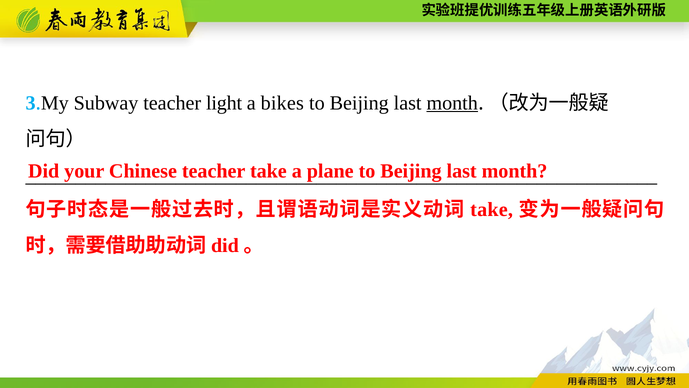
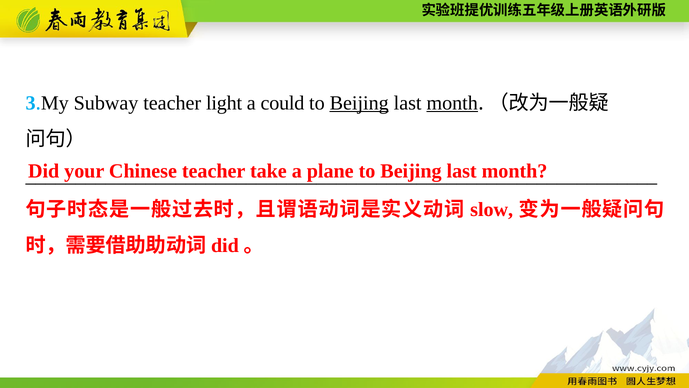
bikes: bikes -> could (282, 103)
Beijing underline: none -> present (359, 103)
take: take -> slow (492, 209)
